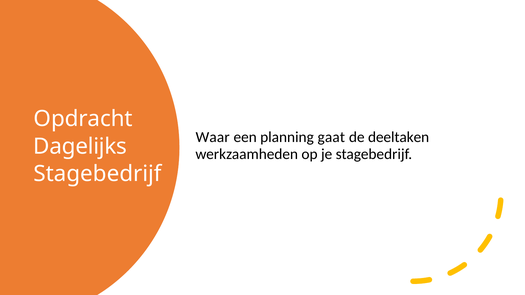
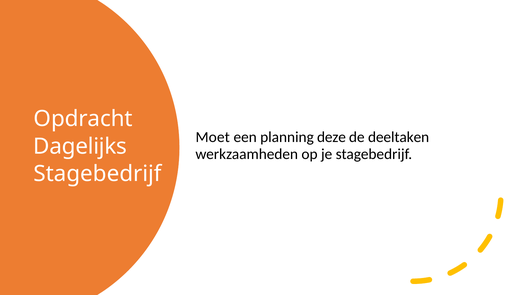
Waar: Waar -> Moet (213, 137)
gaat: gaat -> deze (331, 137)
